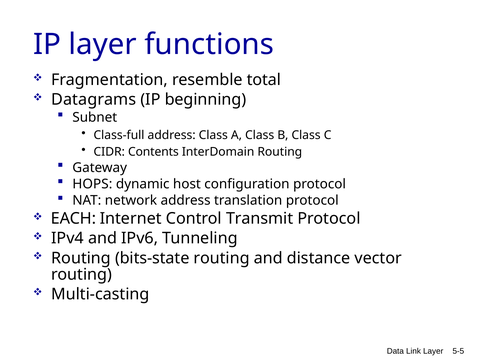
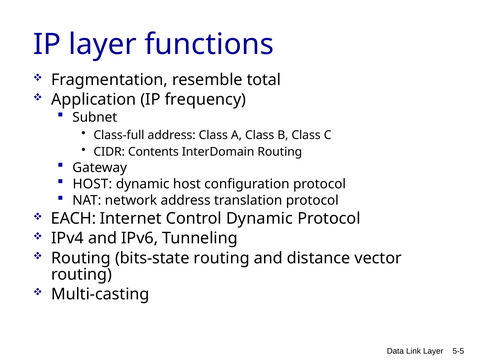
Datagrams: Datagrams -> Application (94, 99)
beginning: beginning -> frequency (205, 99)
HOPS: HOPS -> HOST (92, 184)
Control Transmit: Transmit -> Dynamic (260, 219)
